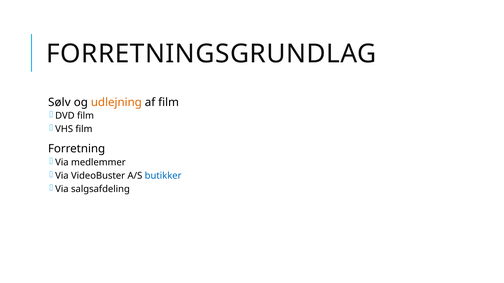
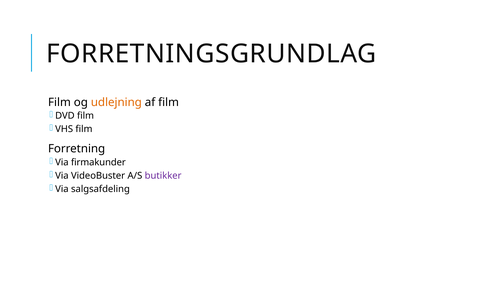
Sølv: Sølv -> Film (59, 103)
medlemmer: medlemmer -> firmakunder (98, 163)
butikker colour: blue -> purple (163, 176)
